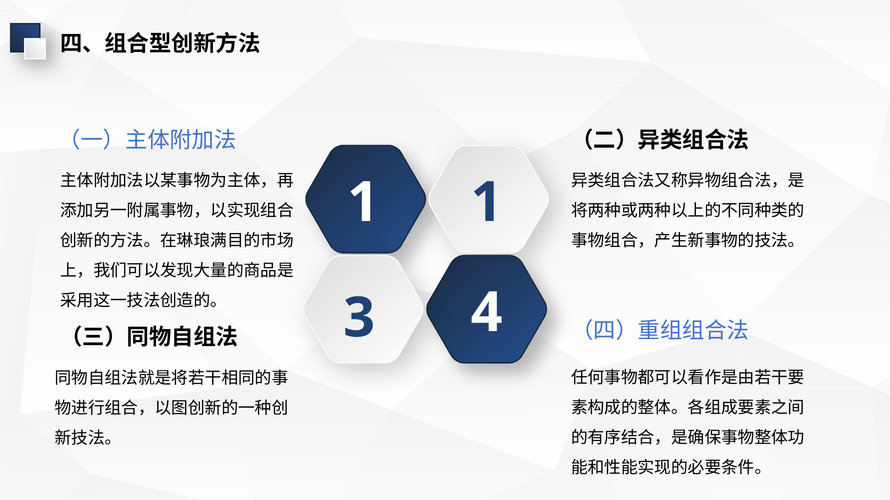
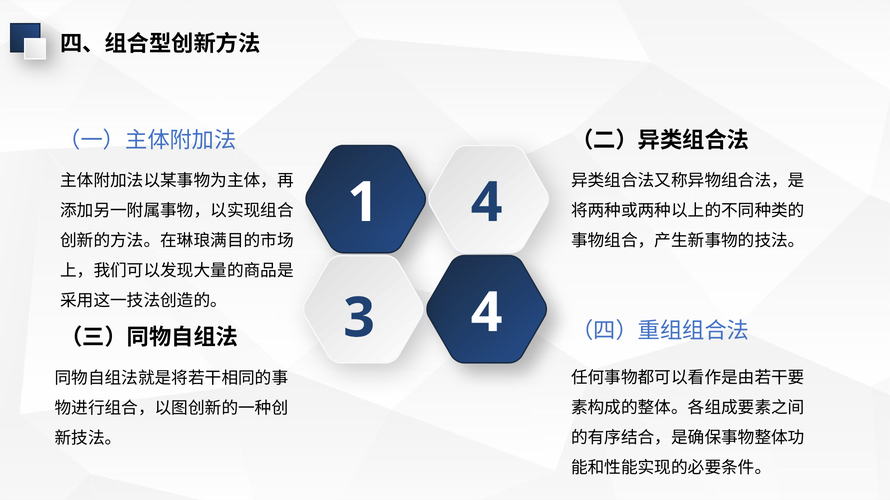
1 1: 1 -> 4 (487, 203)
